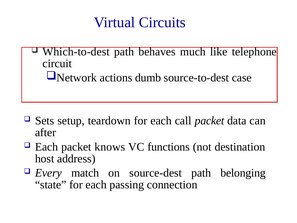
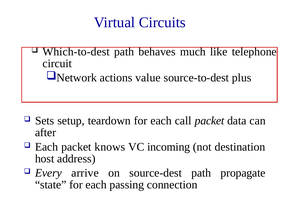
dumb: dumb -> value (148, 78)
case: case -> plus (242, 78)
functions: functions -> incoming (169, 147)
match: match -> arrive (85, 173)
belonging: belonging -> propagate (243, 173)
